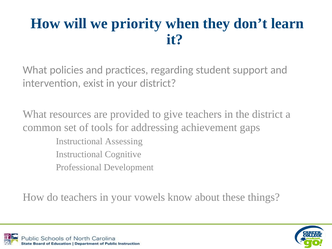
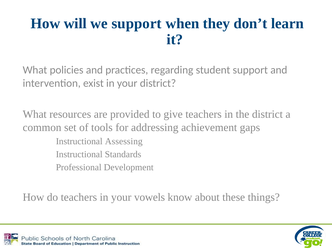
we priority: priority -> support (137, 24)
Cognitive: Cognitive -> Standards (123, 154)
